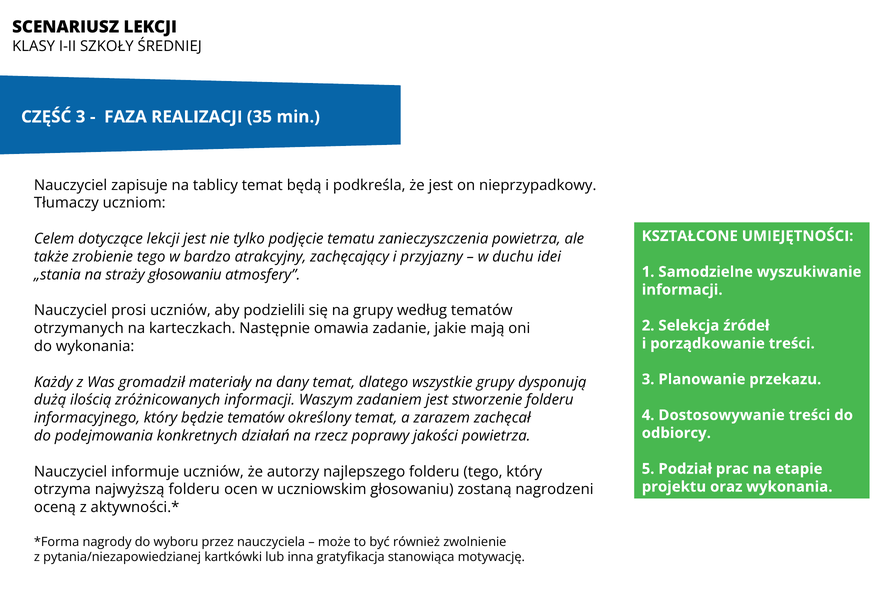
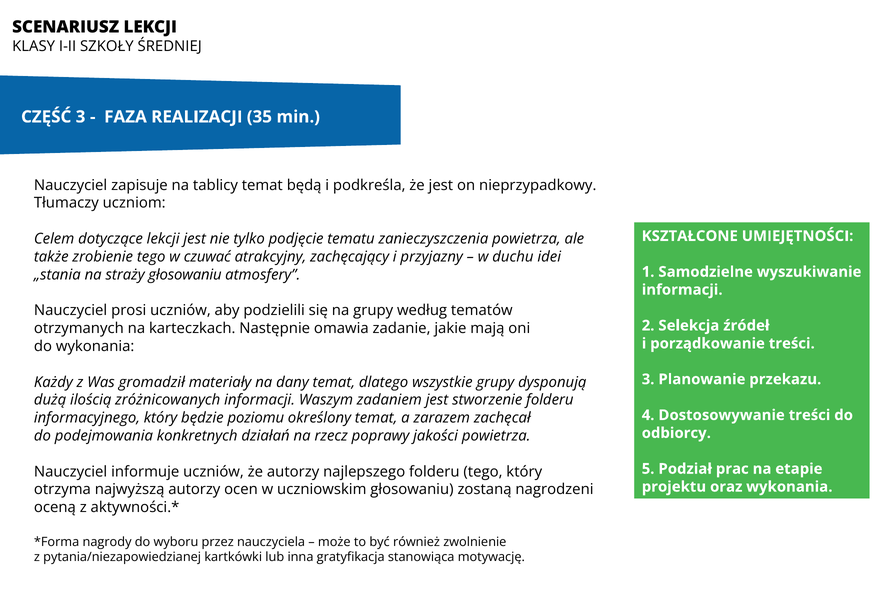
bardzo: bardzo -> czuwać (207, 256)
będzie tematów: tematów -> poziomu (256, 417)
najwyższą folderu: folderu -> autorzy (194, 489)
